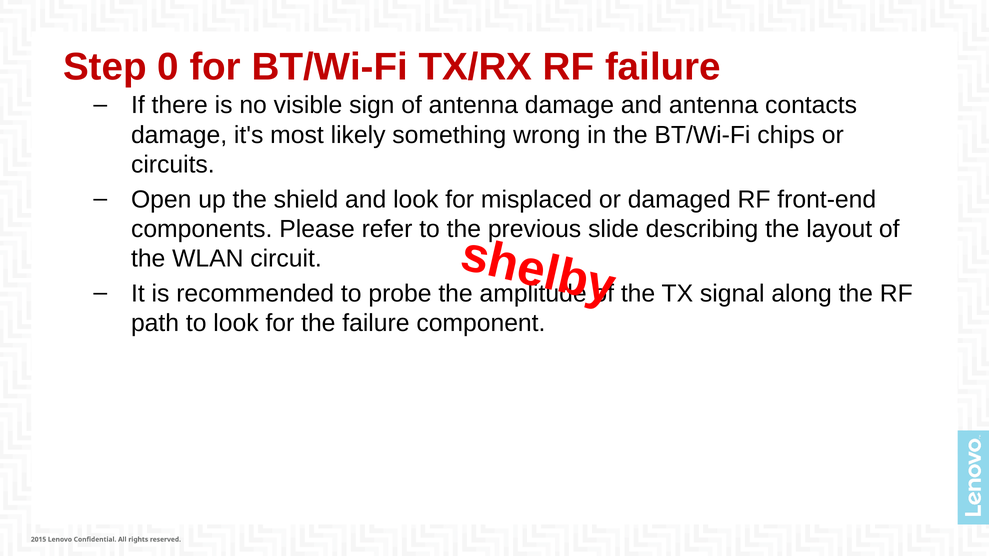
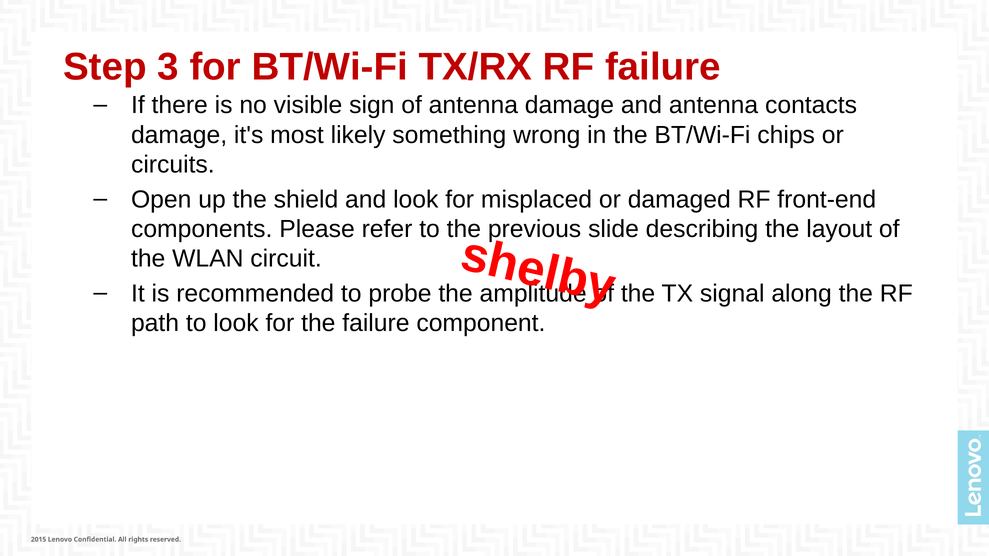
0: 0 -> 3 (168, 67)
